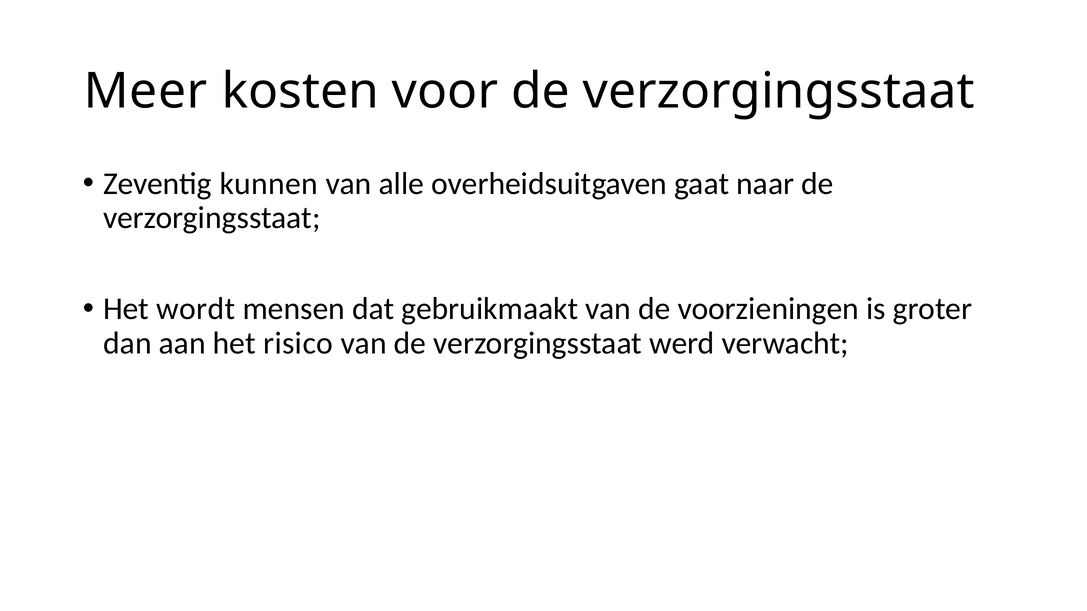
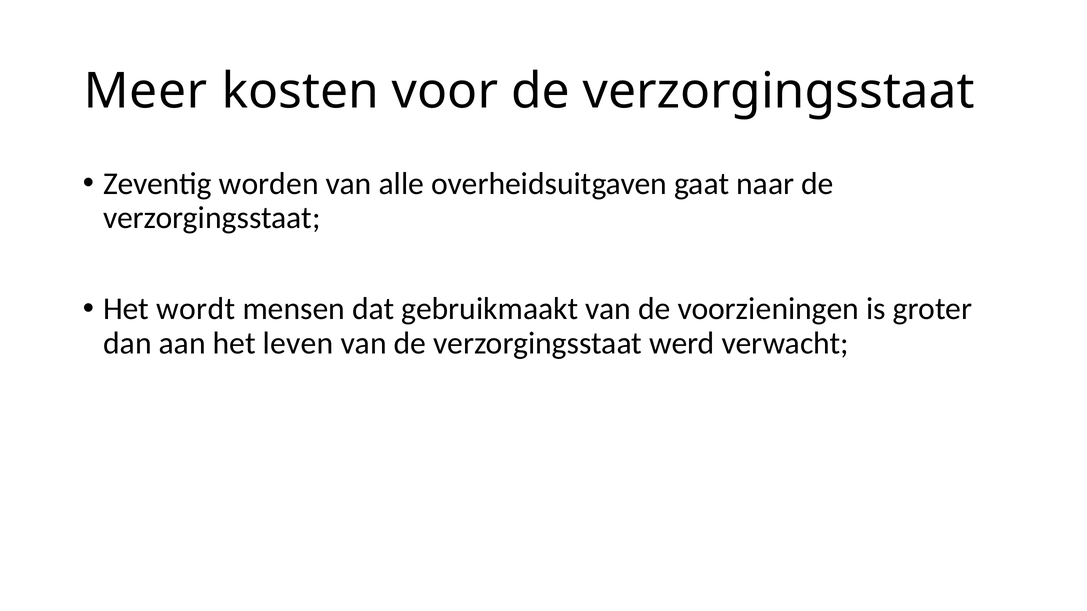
kunnen: kunnen -> worden (269, 184)
risico: risico -> leven (298, 343)
